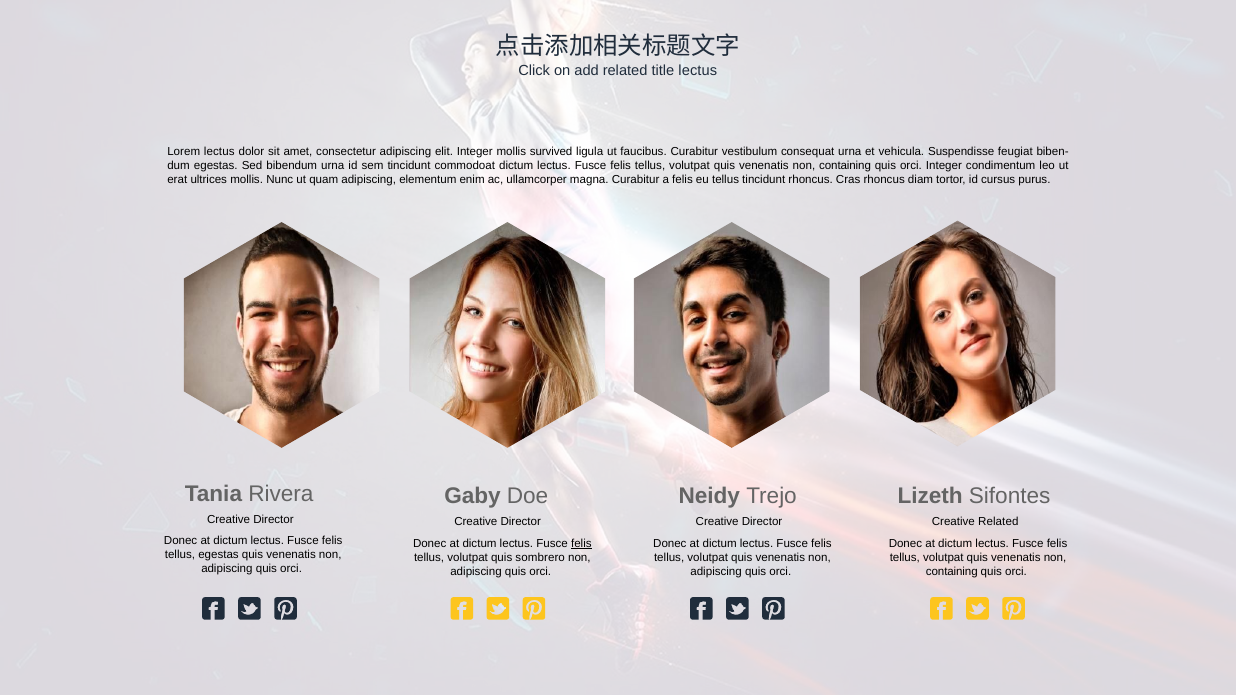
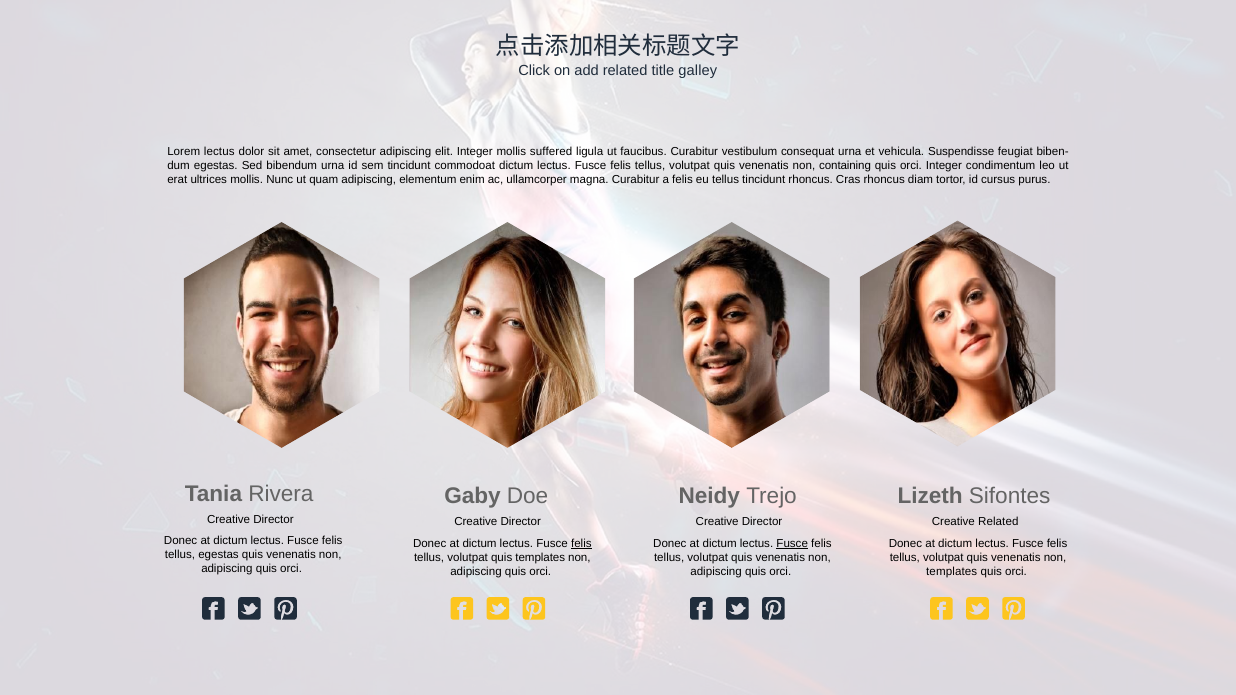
title lectus: lectus -> galley (698, 71)
survived: survived -> suffered (551, 151)
Fusce underline: none -> present (792, 544)
quis sombrero: sombrero -> templates (540, 558)
containing: containing -> templates (952, 572)
